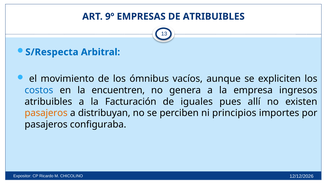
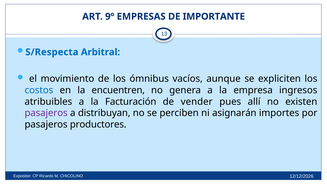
DE ATRIBUIBLES: ATRIBUIBLES -> IMPORTANTE (214, 17)
iguales: iguales -> vender (197, 102)
pasajeros colour: orange -> purple (46, 113)
principios: principios -> asignarán (234, 113)
configuraba: configuraba -> productores (98, 124)
